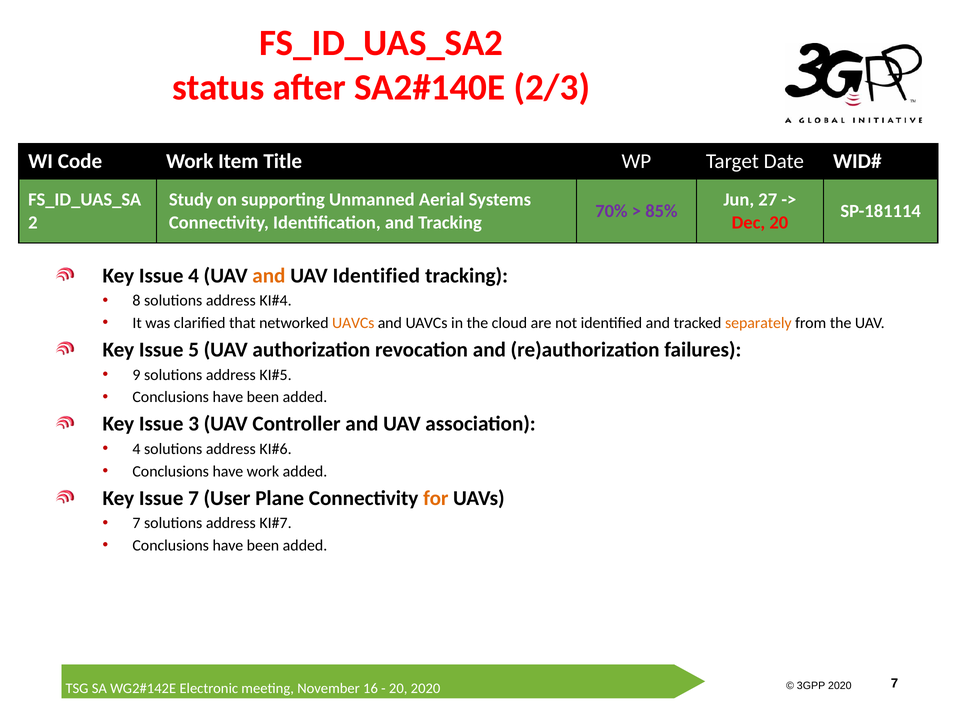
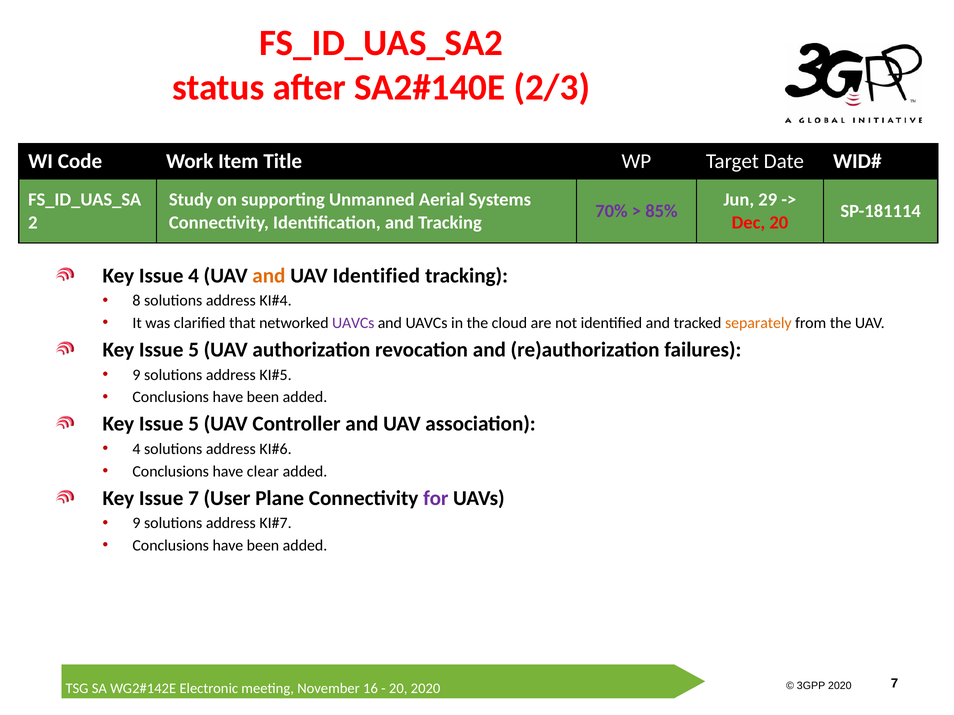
27: 27 -> 29 (768, 200)
UAVCs colour: orange -> purple (353, 323)
3: 3 -> 5 (194, 424)
have work: work -> clear (263, 472)
for colour: orange -> purple (436, 499)
7: 7 -> 9 (136, 524)
